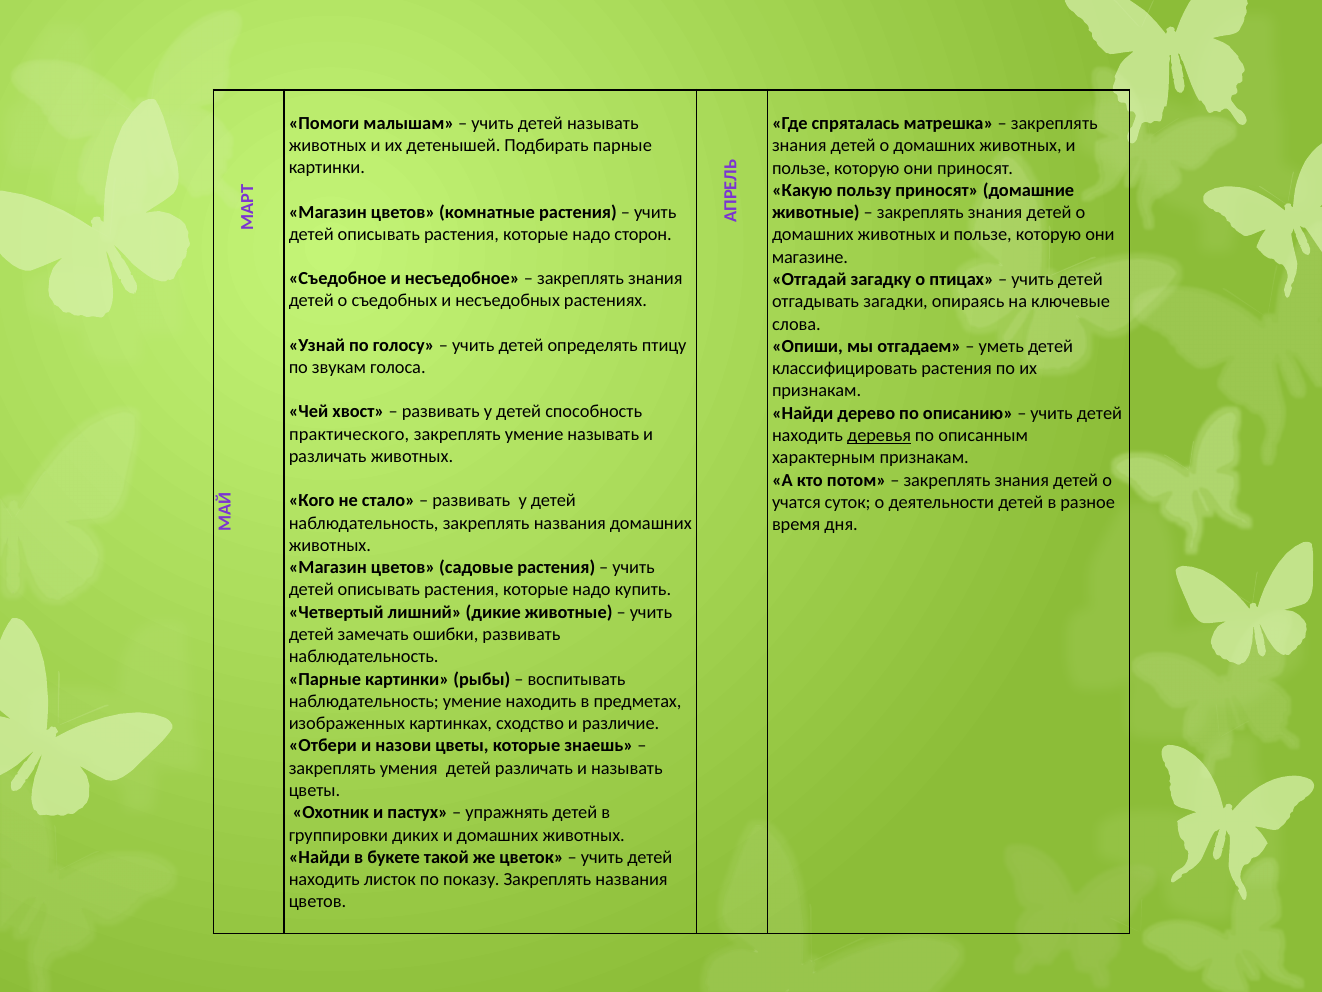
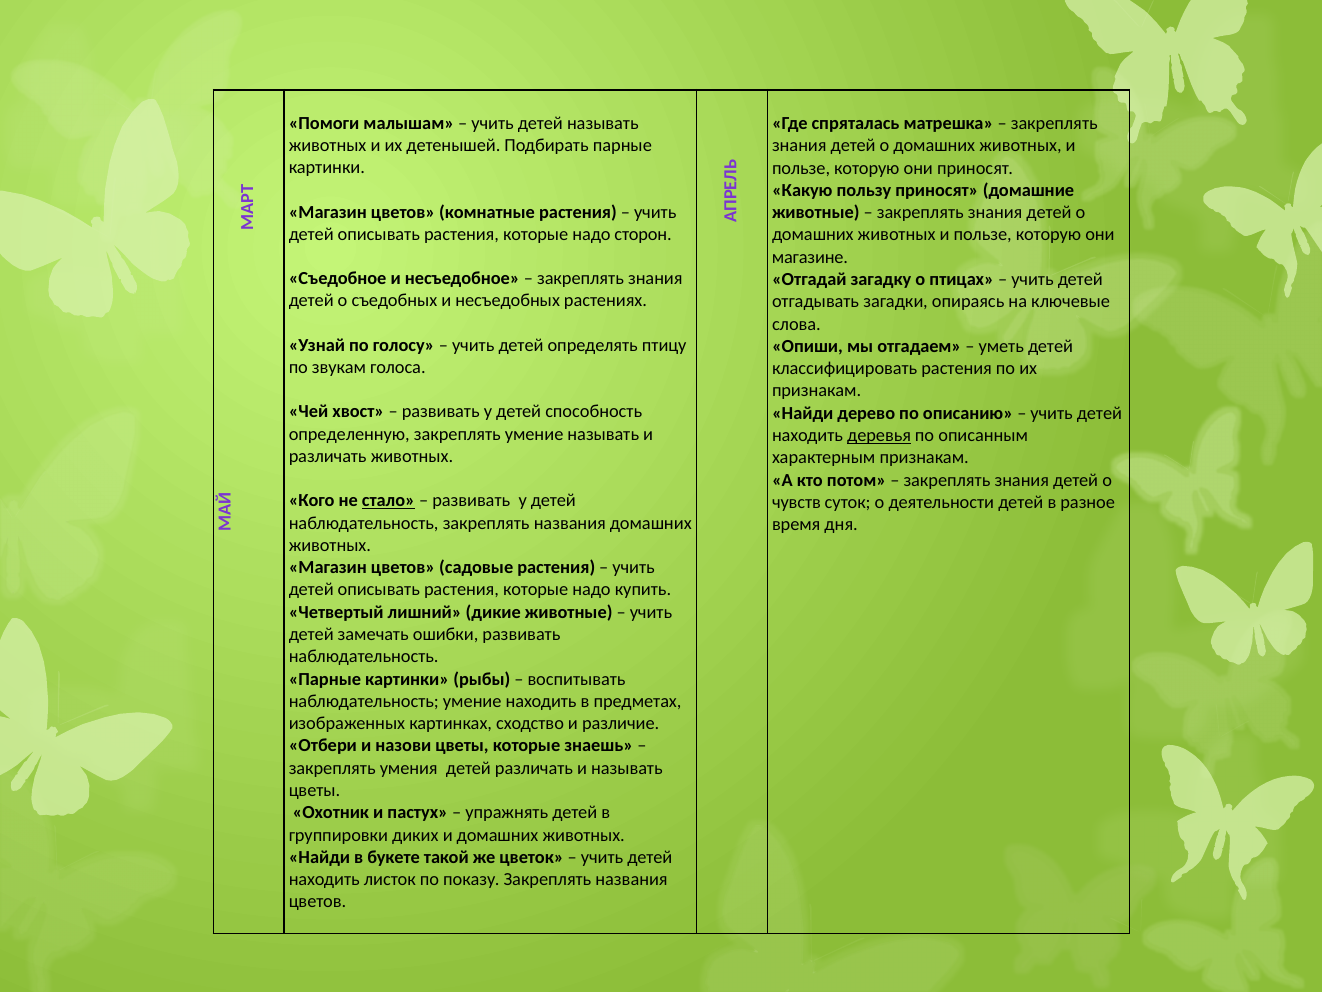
практического: практического -> определенную (349, 434)
стало underline: none -> present (388, 500)
учатся: учатся -> чувств (796, 502)
